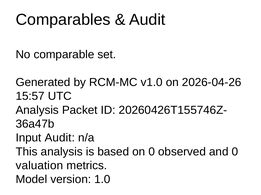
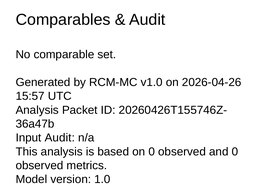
valuation: valuation -> observed (39, 166)
